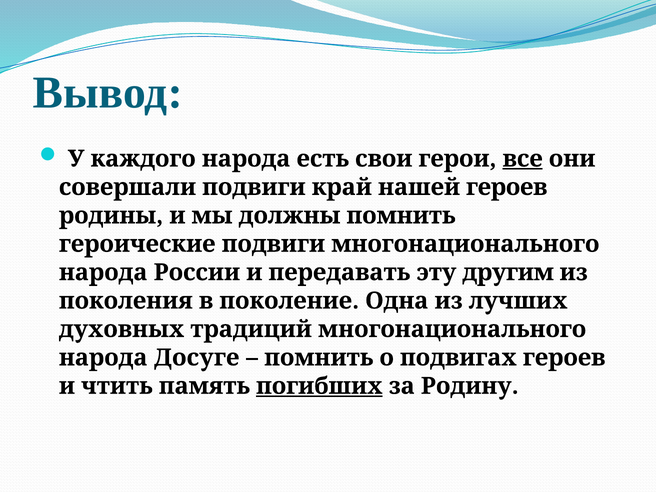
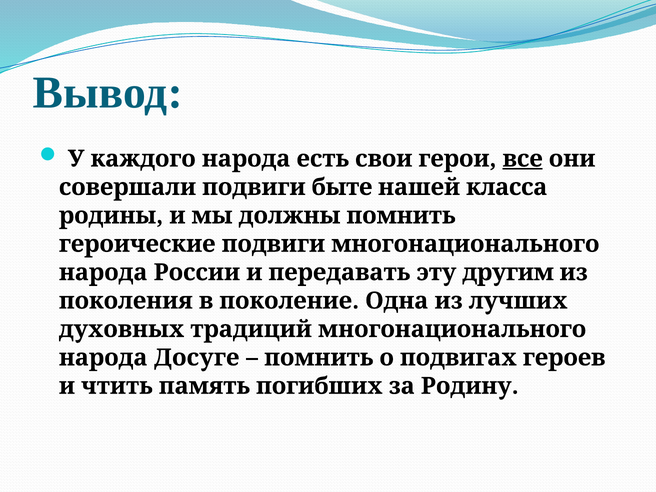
край: край -> быте (342, 187)
нашей героев: героев -> класса (507, 187)
погибших underline: present -> none (319, 386)
